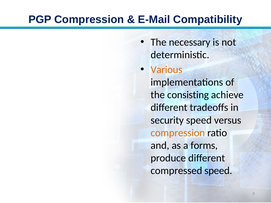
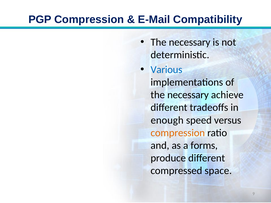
Various colour: orange -> blue (166, 70)
consisting: consisting -> necessary (188, 95)
security: security -> enough (167, 120)
compressed speed: speed -> space (218, 171)
